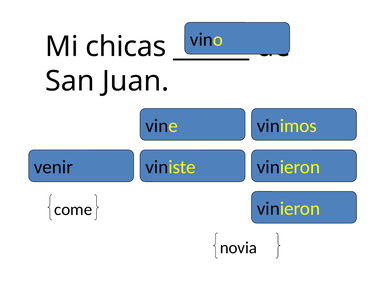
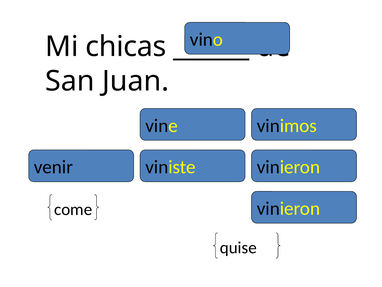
novia: novia -> quise (238, 247)
